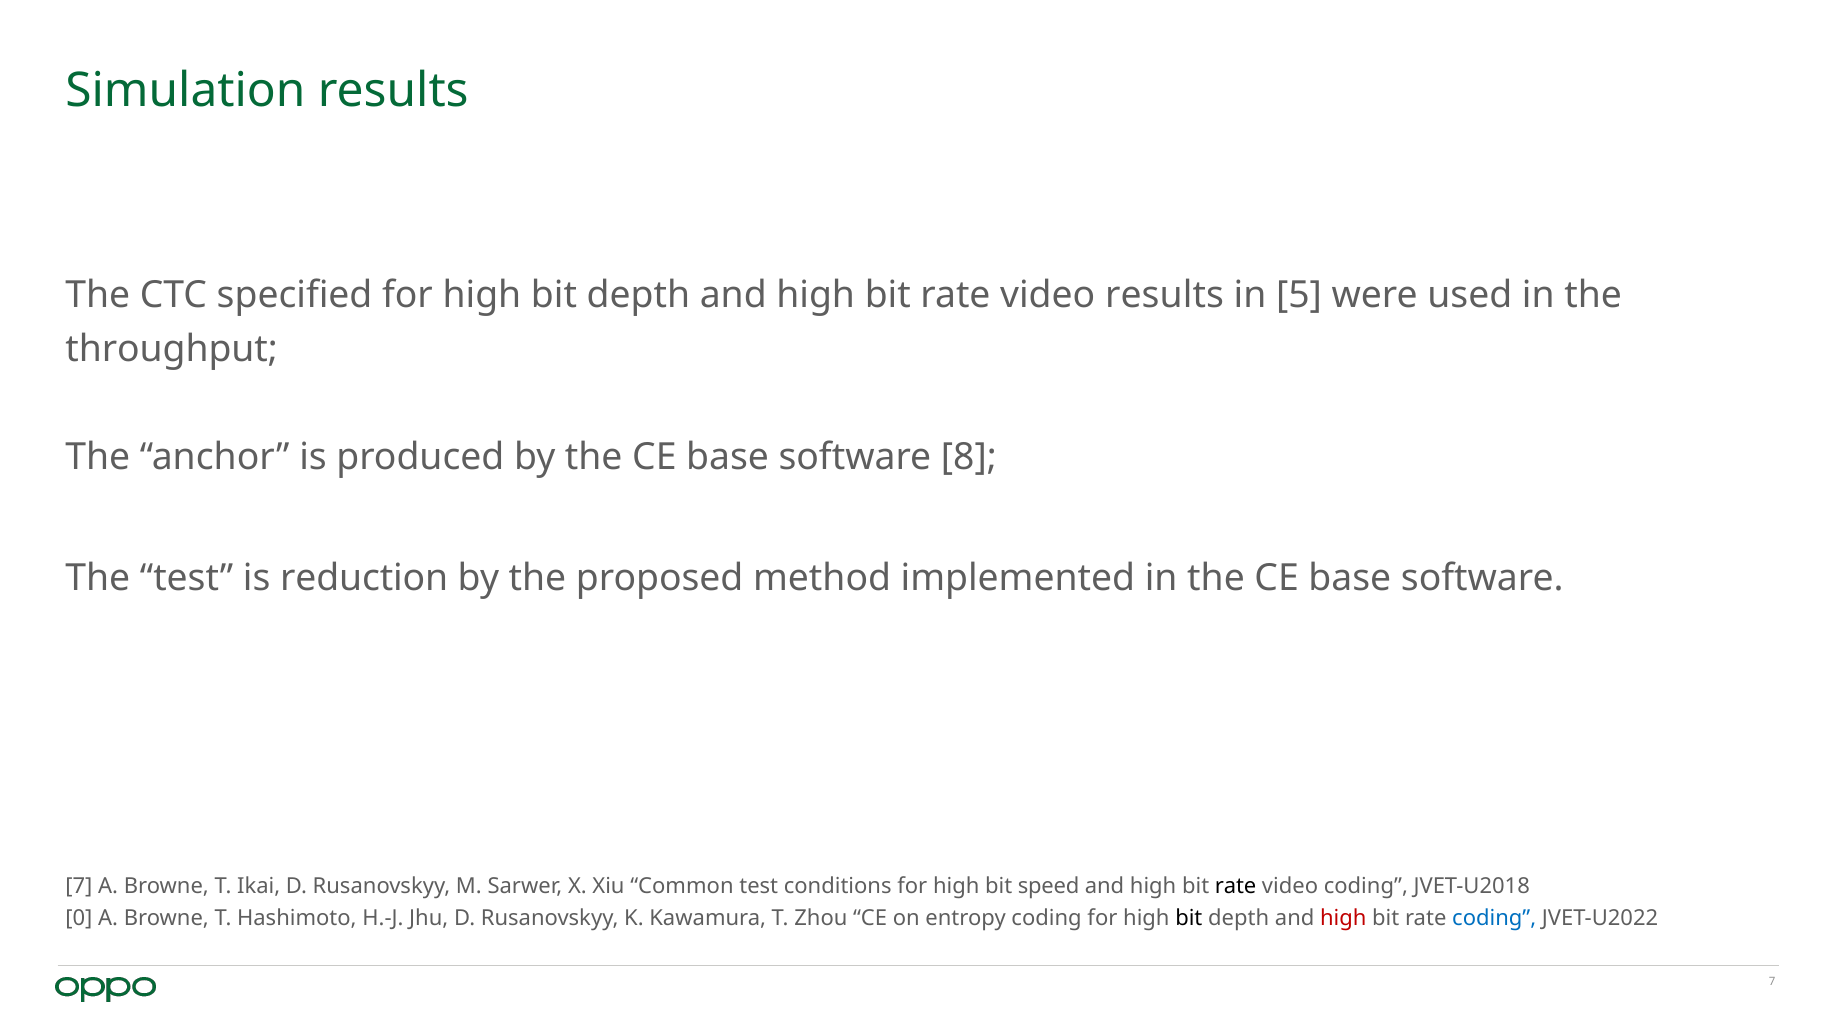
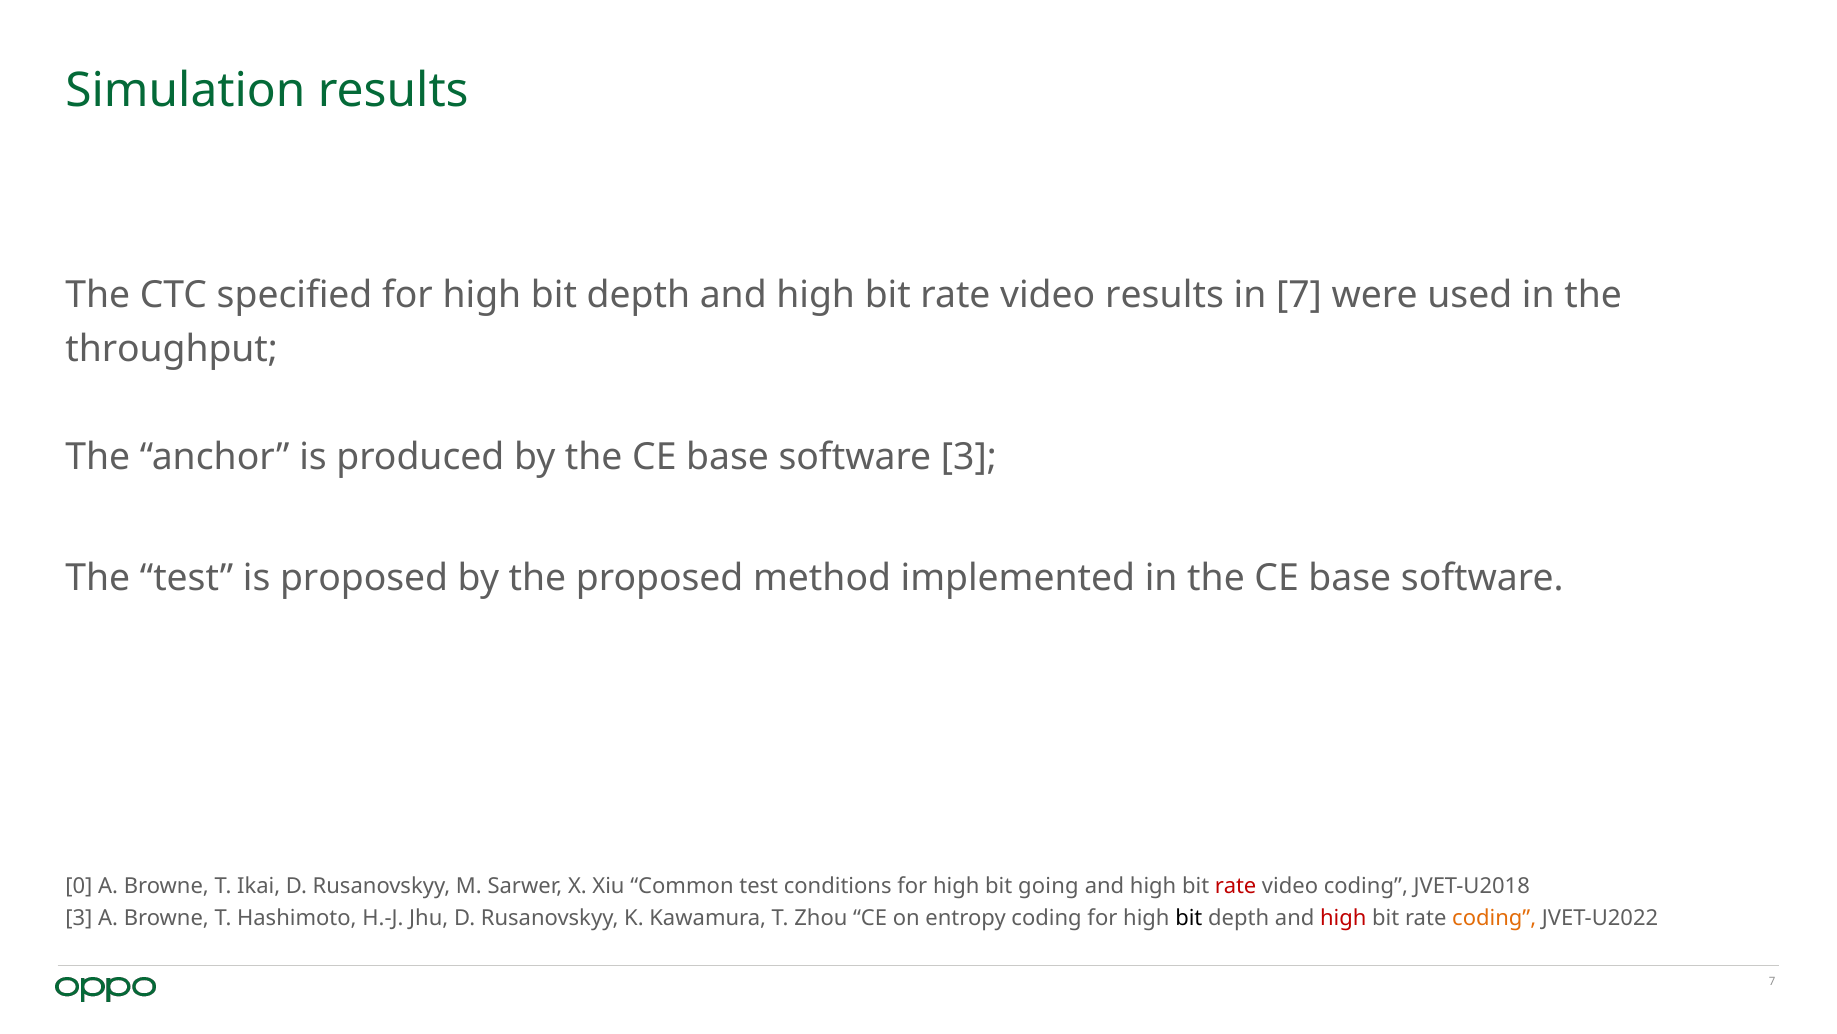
in 5: 5 -> 7 (1299, 295)
software 8: 8 -> 3 (969, 457)
is reduction: reduction -> proposed (364, 577)
7: 7 -> 0 (79, 886)
speed: speed -> going (1048, 886)
rate colour: black -> red (1236, 886)
0: 0 -> 3 (79, 917)
coding colour: blue -> orange (1494, 917)
